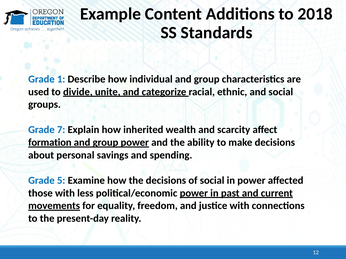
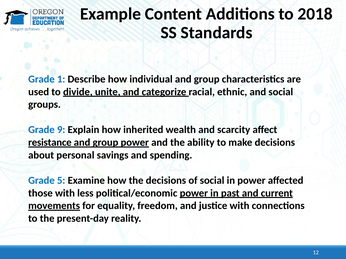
7: 7 -> 9 (61, 130)
formation: formation -> resistance (50, 143)
